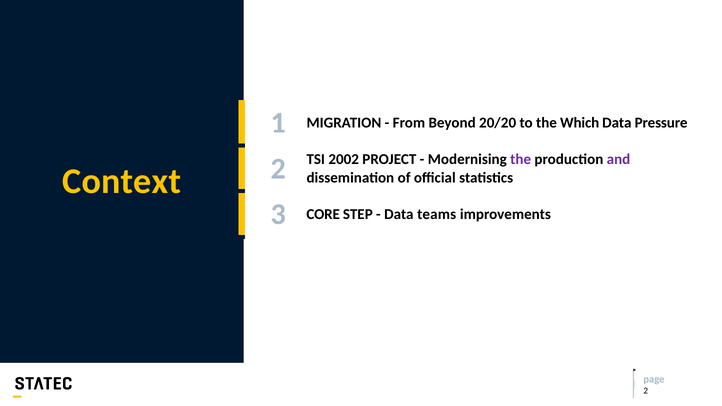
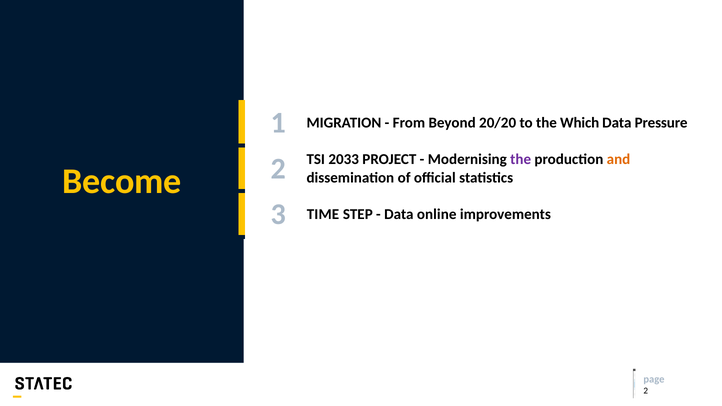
2002: 2002 -> 2033 (344, 159)
and colour: purple -> orange (618, 159)
Context: Context -> Become (122, 181)
CORE: CORE -> TIME (323, 214)
teams: teams -> online (437, 214)
